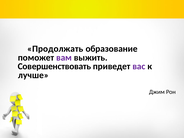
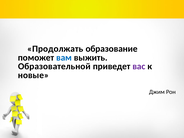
вам colour: purple -> blue (64, 58)
Совершенствовать: Совершенствовать -> Образовательной (54, 66)
лучше: лучше -> новые (33, 75)
